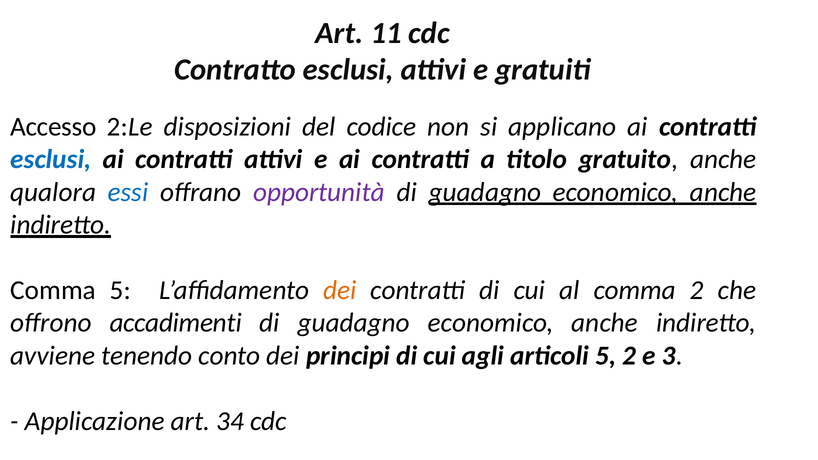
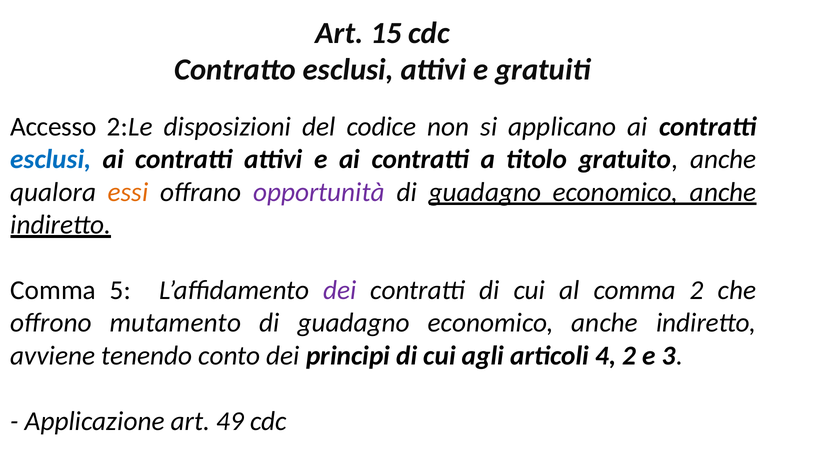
11: 11 -> 15 (386, 33)
essi colour: blue -> orange (128, 192)
dei colour: orange -> purple (340, 290)
accadimenti: accadimenti -> mutamento (175, 323)
articoli 5: 5 -> 4 (606, 356)
34: 34 -> 49 (230, 421)
